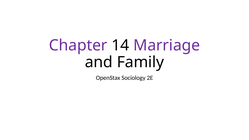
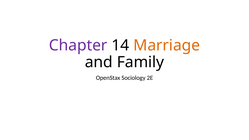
Marriage colour: purple -> orange (167, 45)
